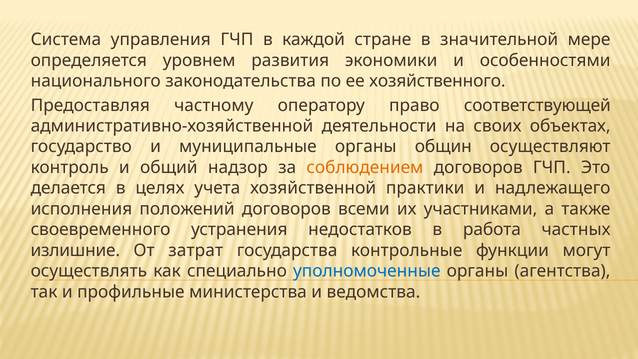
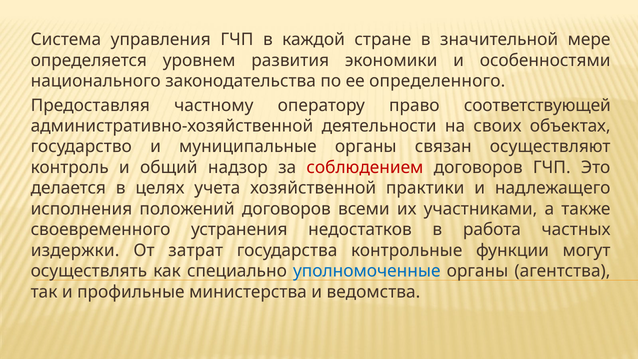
хозяйственного: хозяйственного -> определенного (437, 81)
общин: общин -> связан (443, 147)
соблюдением colour: orange -> red (365, 167)
излишние: излишние -> издержки (75, 250)
